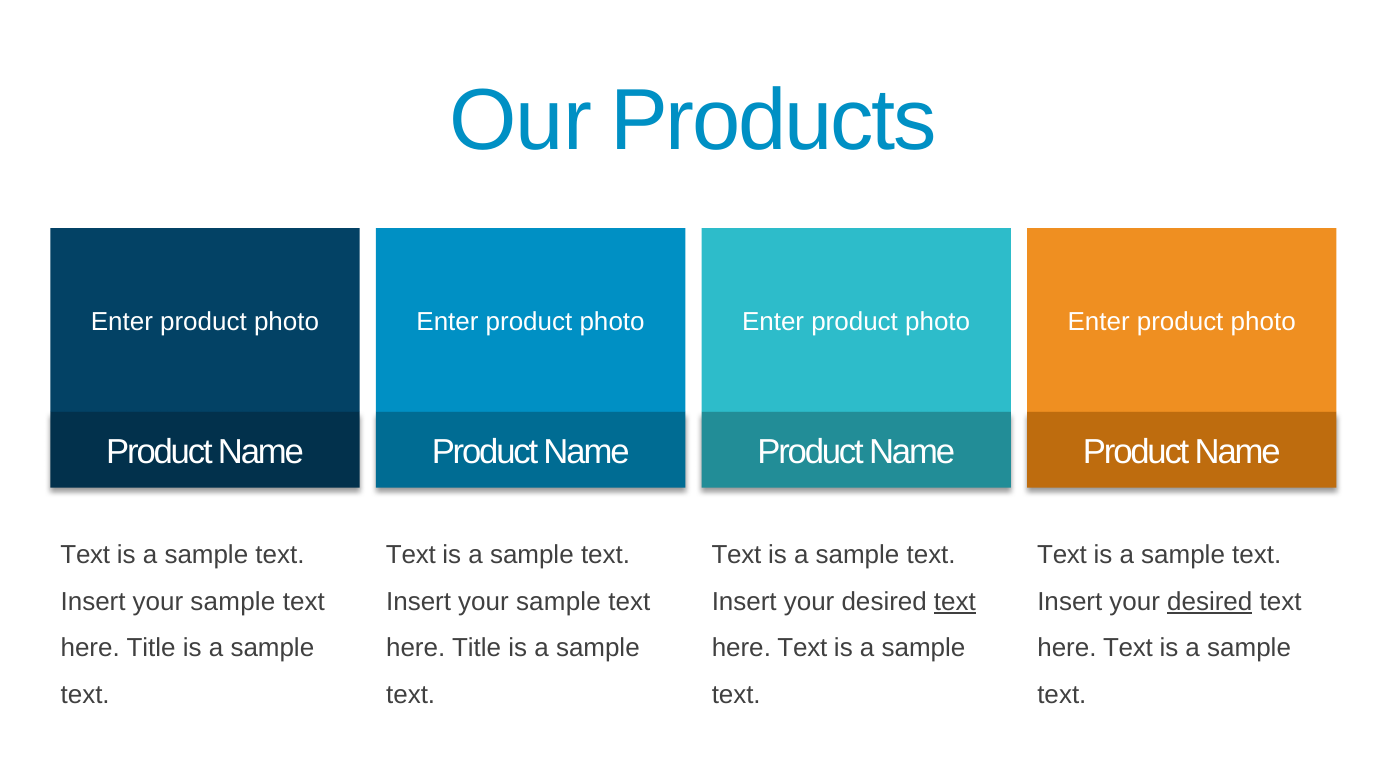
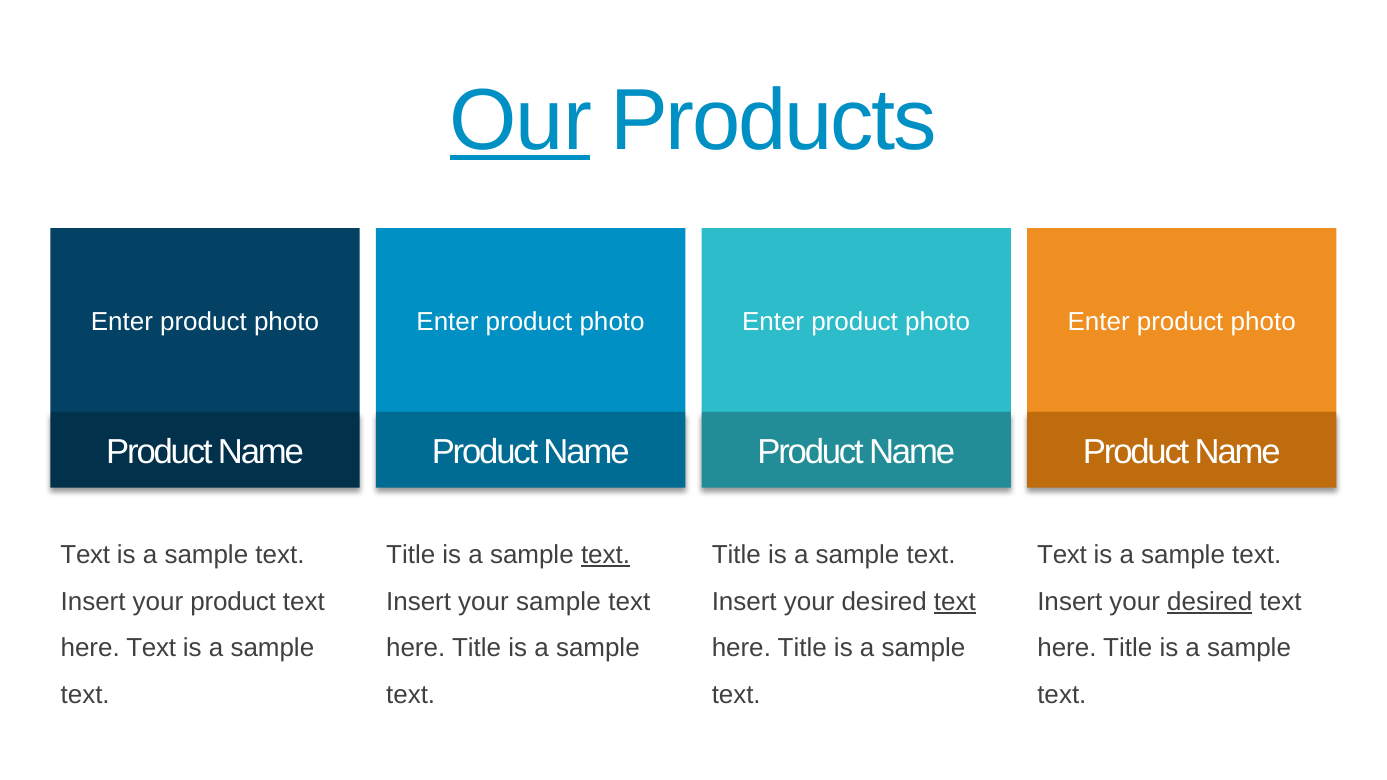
Our underline: none -> present (521, 120)
Text: Text -> Title (411, 555)
text underline: none -> present (606, 555)
Text: Text -> Title (736, 555)
sample: sample -> product (233, 602)
Title: Title -> Text (151, 649)
Text: Text -> Title (802, 649)
Text: Text -> Title (1128, 649)
